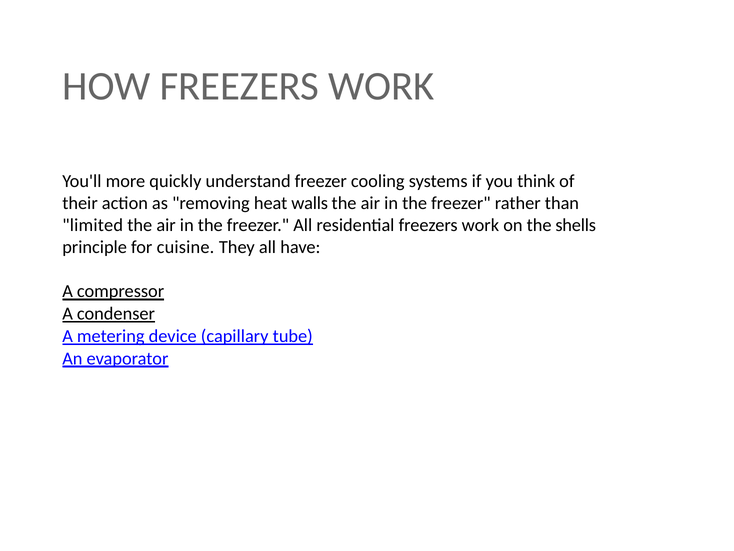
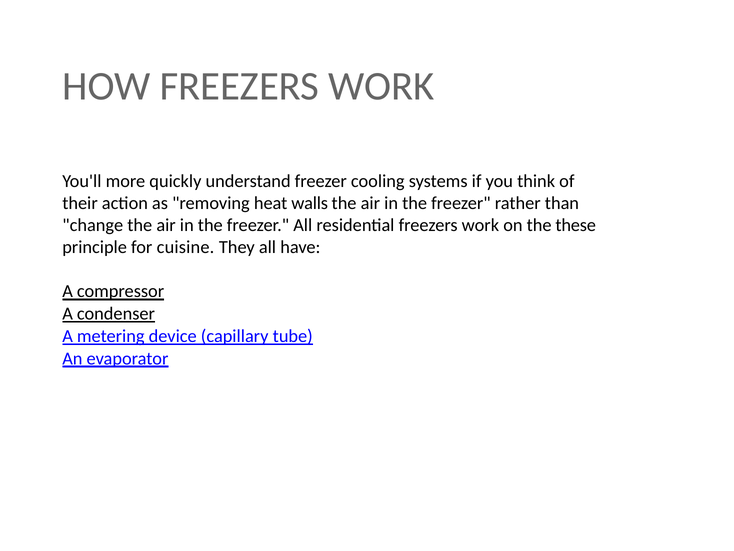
limited: limited -> change (93, 225)
shells: shells -> these (576, 225)
